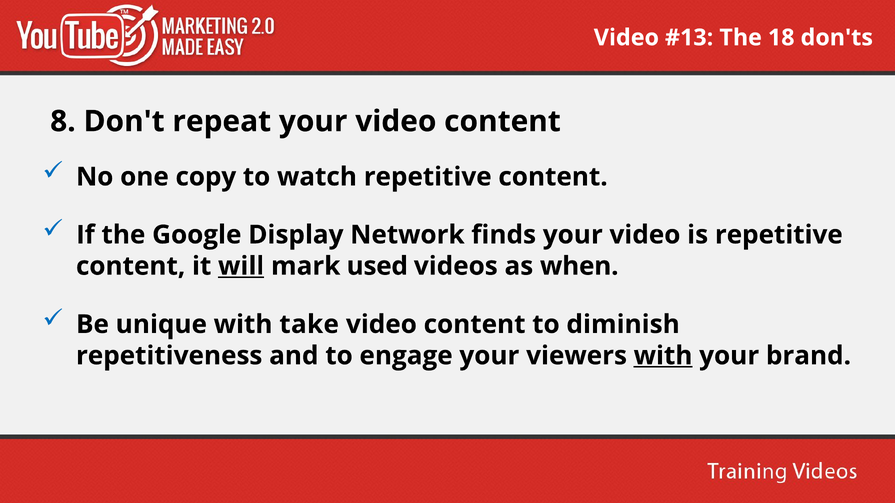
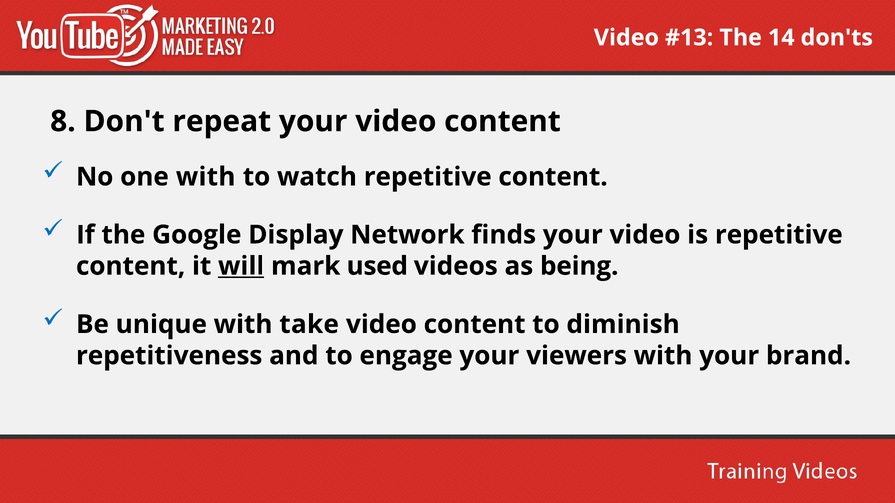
18: 18 -> 14 (781, 38)
one copy: copy -> with (206, 177)
when: when -> being (579, 266)
with underline: present -> none (663, 356)
